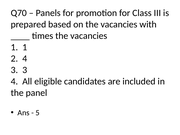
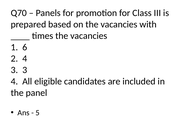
1 1: 1 -> 6 (25, 47)
